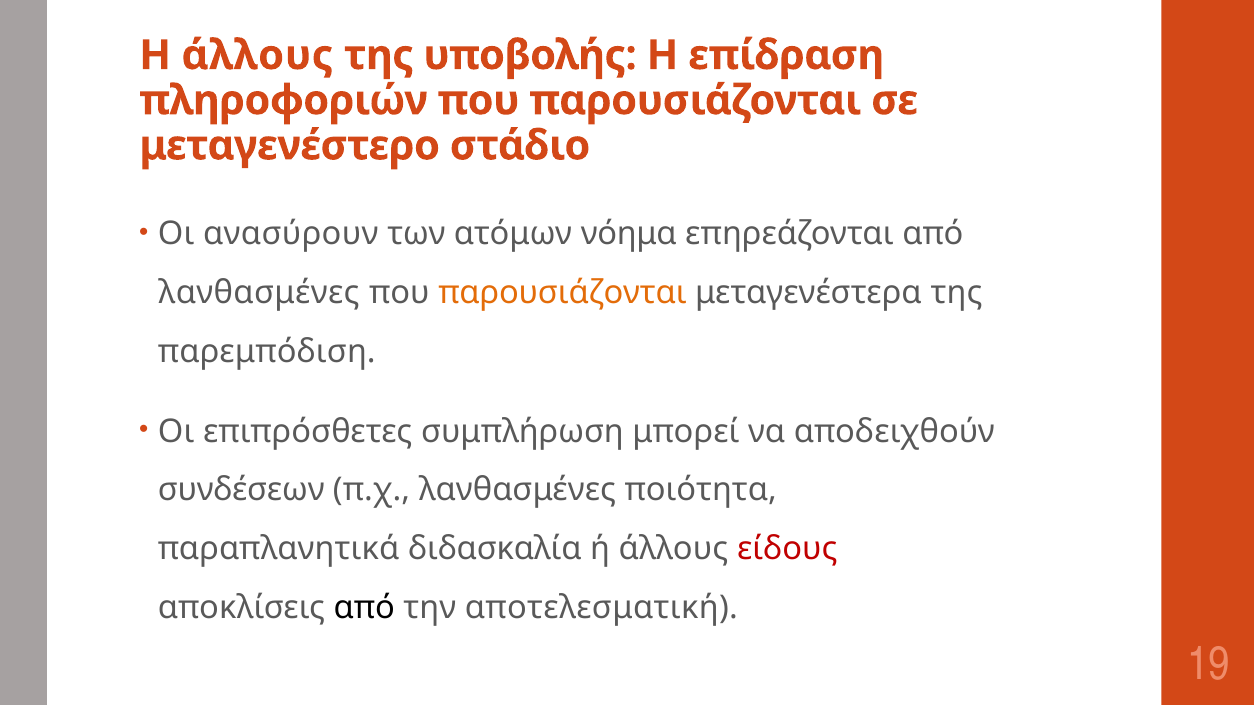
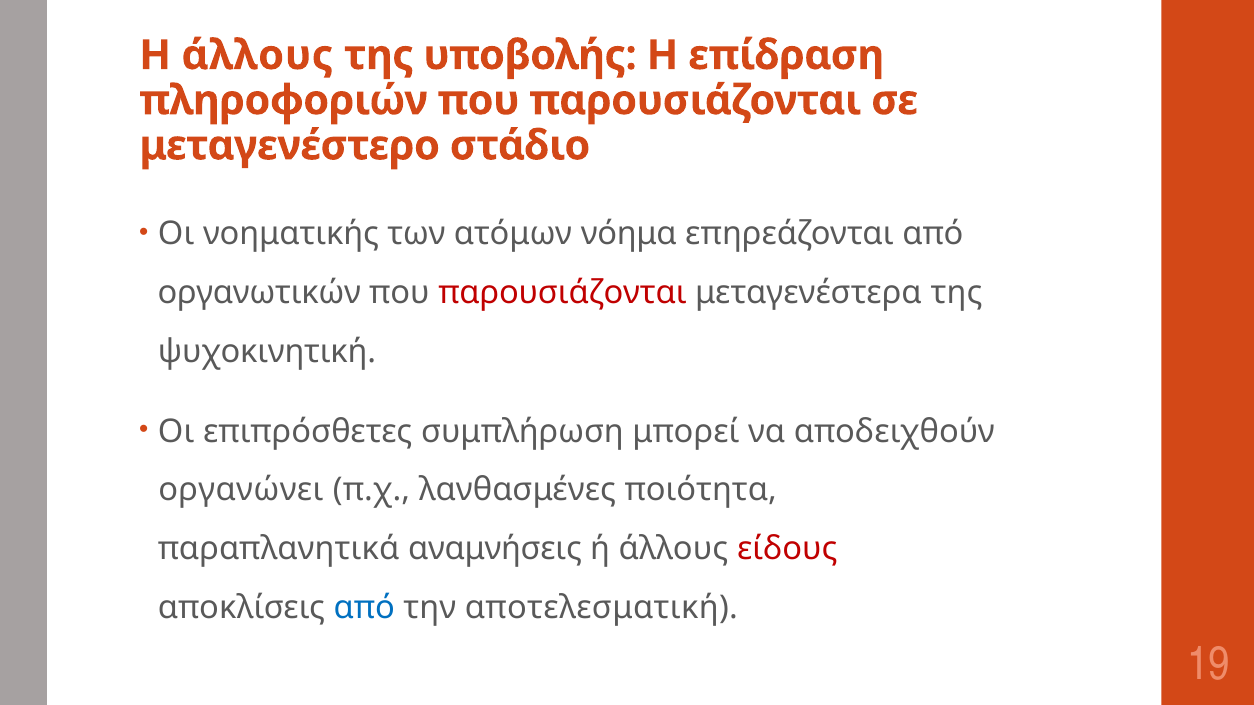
ανασύρουν: ανασύρουν -> νοηματικής (291, 234)
λανθασμένες: λανθασμένες -> οργανωτικών (259, 293)
παρουσιάζονται colour: orange -> red (562, 293)
παρεμπόδιση: παρεμπόδιση -> ψυχοκινητική (267, 352)
συνδέσεων: συνδέσεων -> οργανώνει (241, 490)
διδασκαλία: διδασκαλία -> αναμνήσεις (495, 549)
από colour: black -> blue (364, 608)
